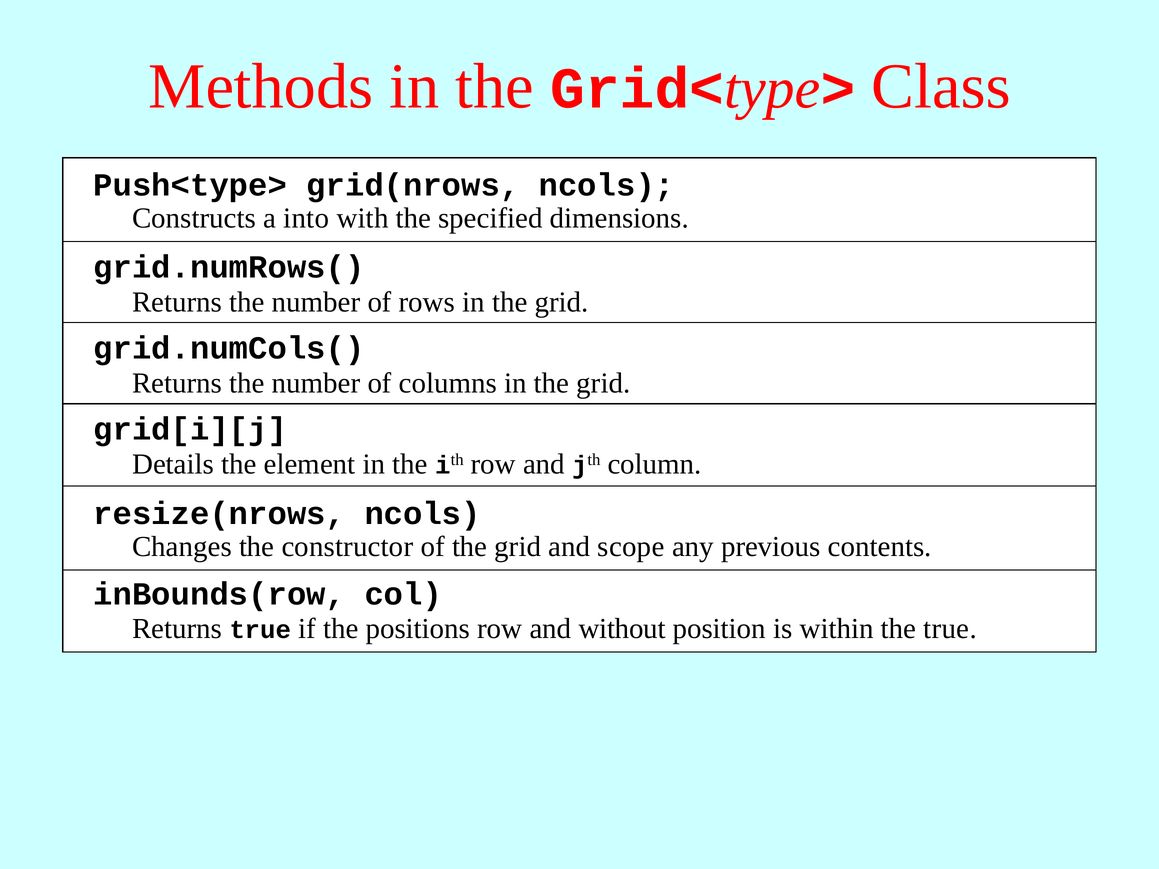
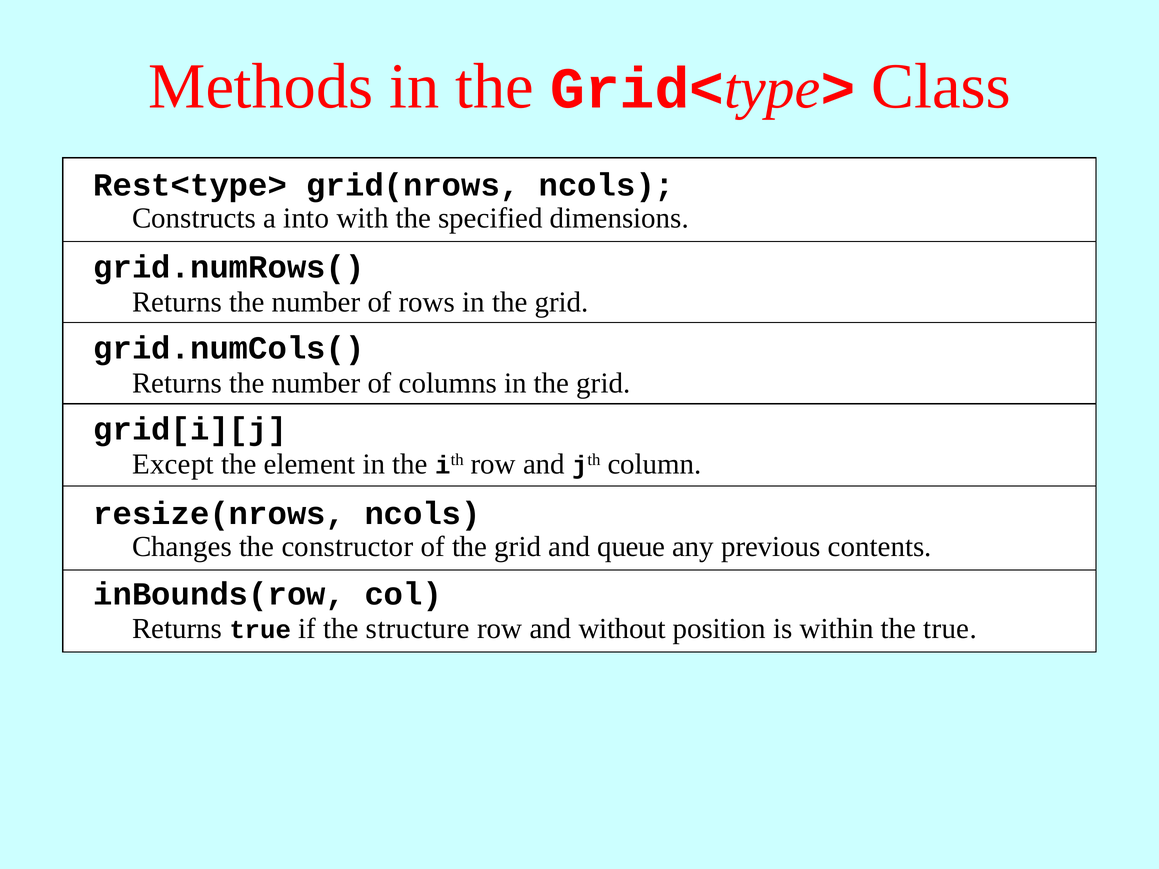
Push<type>: Push<type> -> Rest<type> (190, 185)
Details: Details -> Except (173, 464)
scope: scope -> queue (631, 547)
positions: positions -> structure (418, 629)
